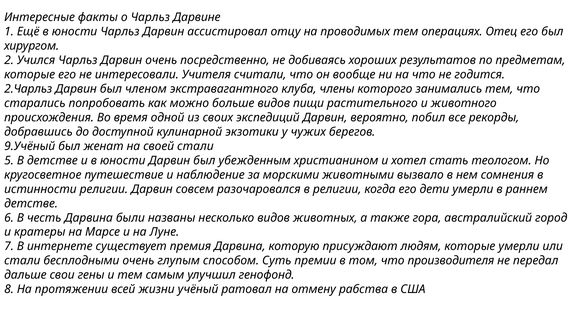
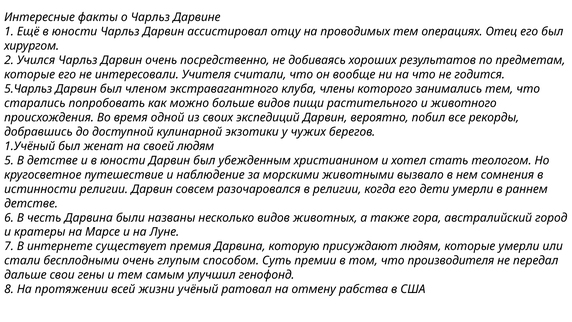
2.Чарльз: 2.Чарльз -> 5.Чарльз (28, 89)
9.Учёный: 9.Учёный -> 1.Учёный (30, 146)
своей стали: стали -> людям (196, 146)
